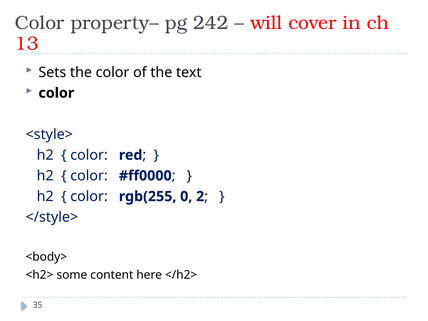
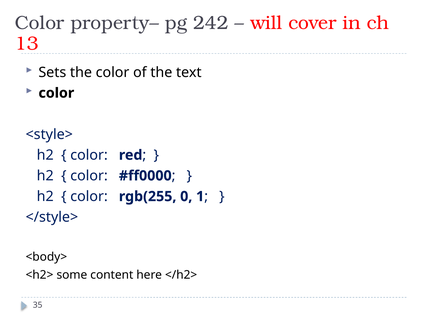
2: 2 -> 1 (200, 196)
